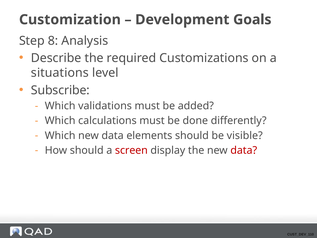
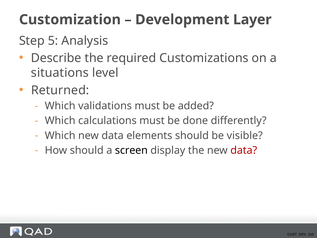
Goals: Goals -> Layer (252, 20)
8: 8 -> 5 (53, 41)
Subscribe: Subscribe -> Returned (60, 90)
screen colour: red -> black (131, 150)
